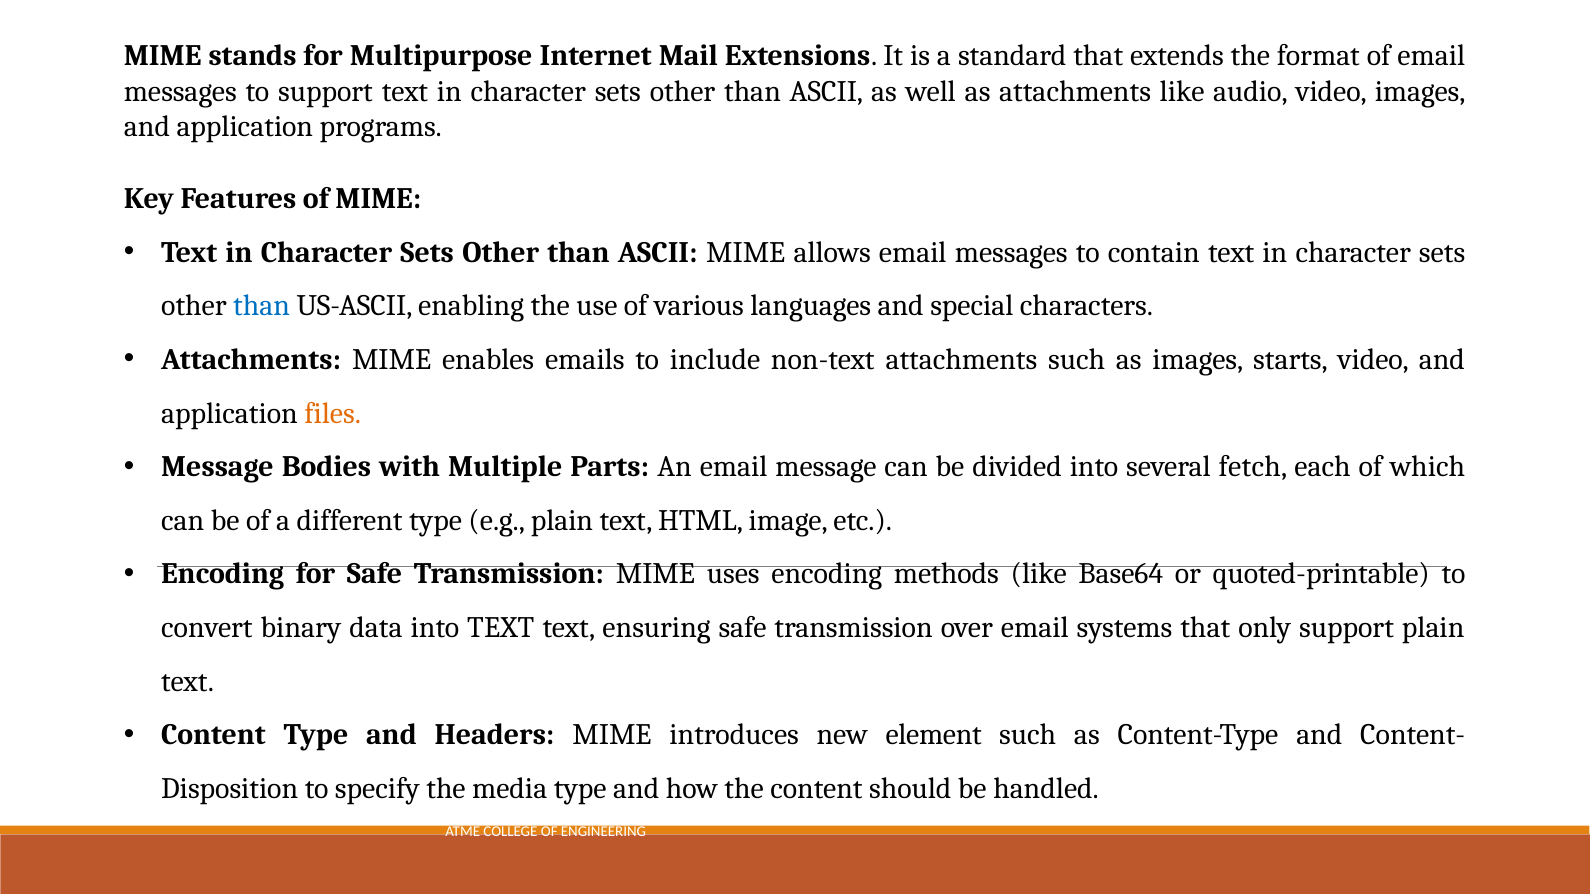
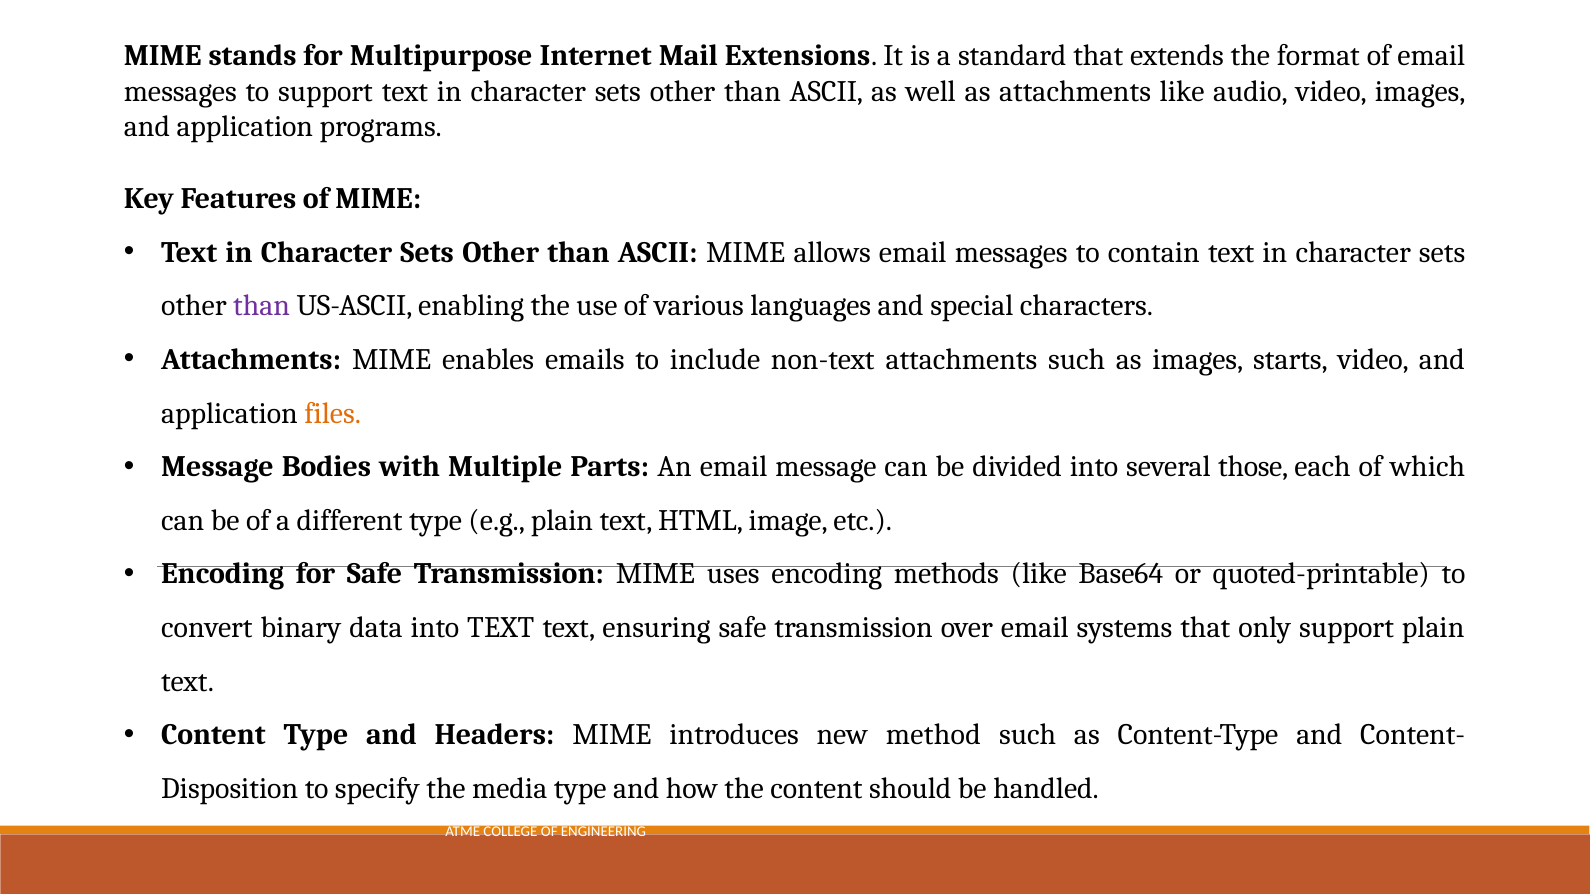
than colour: blue -> purple (262, 306)
fetch: fetch -> those (1253, 467)
element: element -> method (933, 735)
